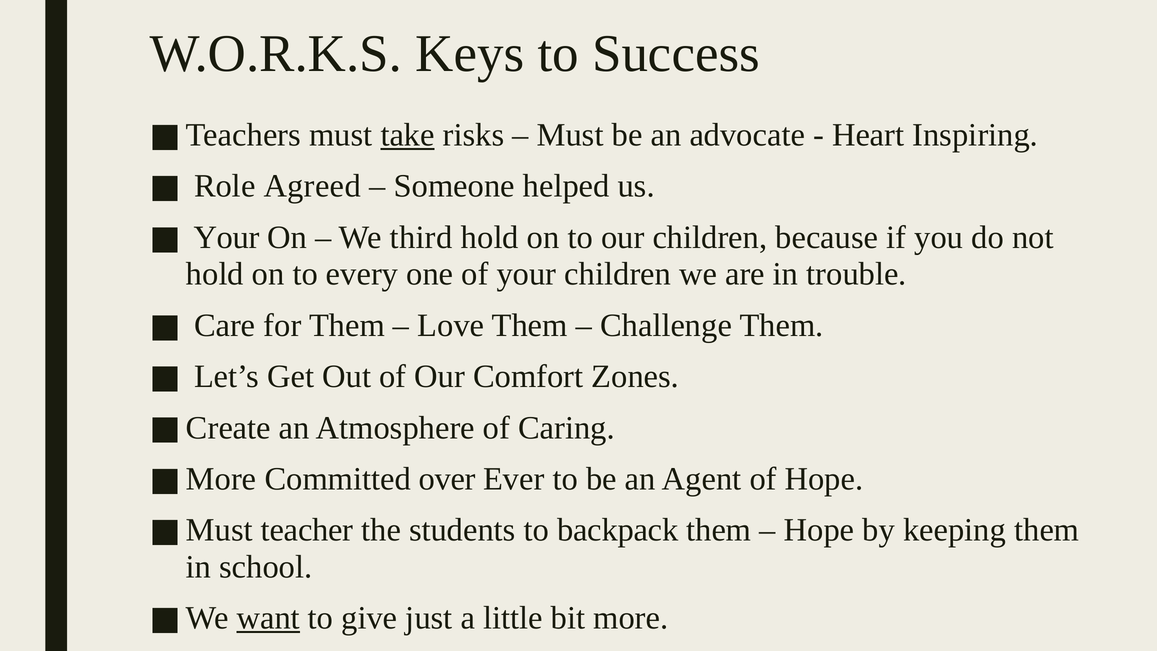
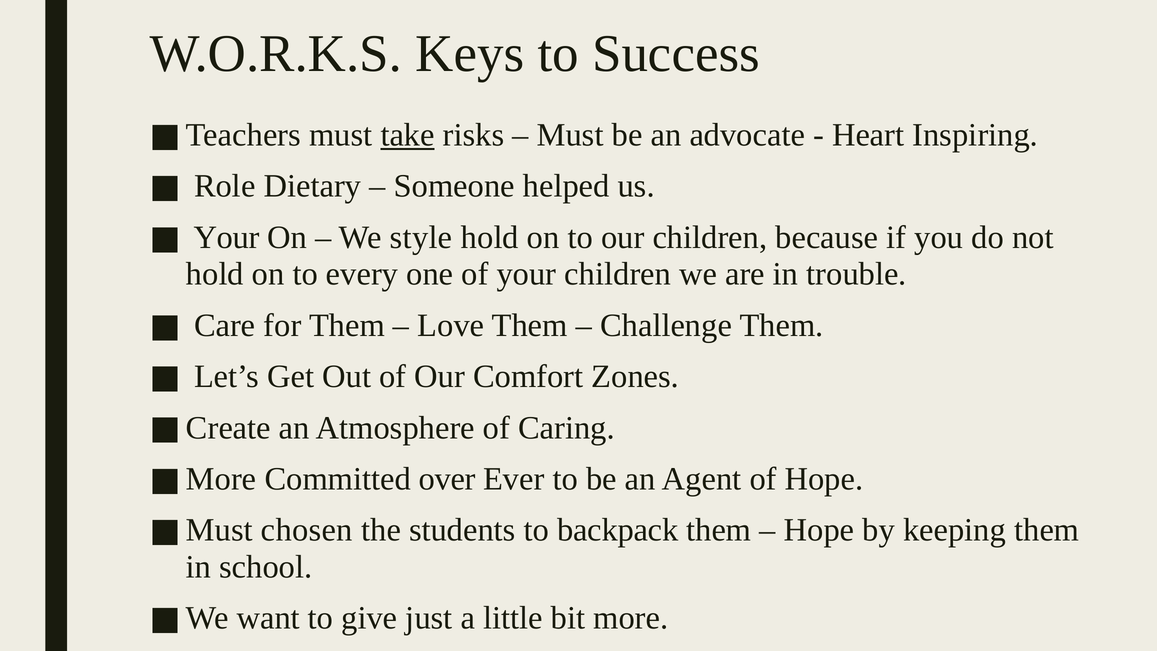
Agreed: Agreed -> Dietary (312, 186)
third: third -> style (421, 237)
teacher: teacher -> chosen (307, 530)
want underline: present -> none (268, 618)
